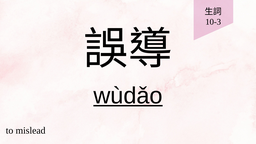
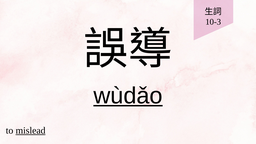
mislead underline: none -> present (31, 130)
